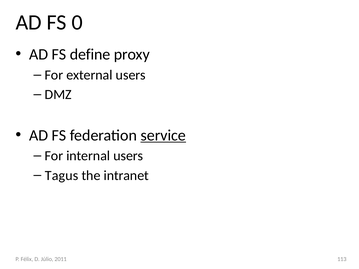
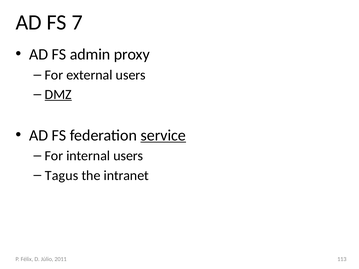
0: 0 -> 7 (77, 22)
define: define -> admin (90, 54)
DMZ underline: none -> present (58, 95)
